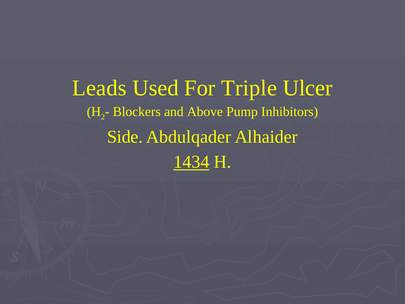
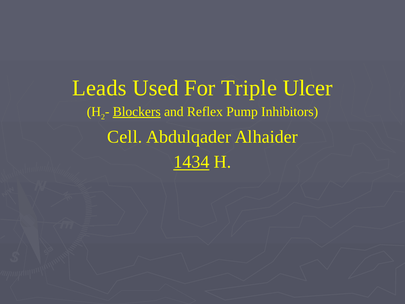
Blockers underline: none -> present (137, 112)
Above: Above -> Reflex (205, 112)
Side: Side -> Cell (125, 137)
